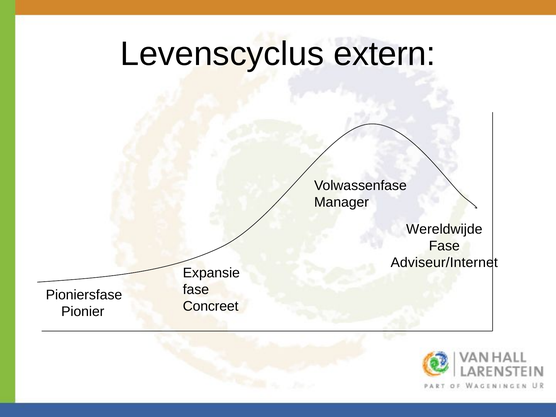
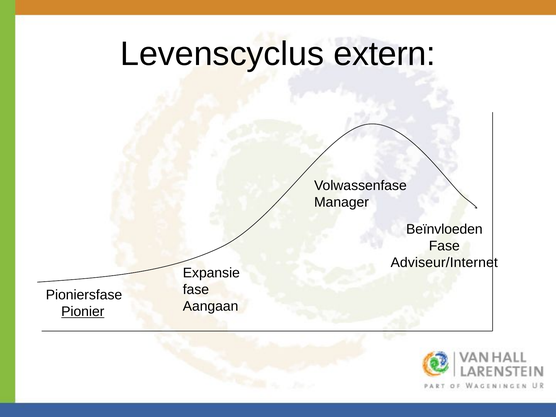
Wereldwijde: Wereldwijde -> Beïnvloeden (444, 229)
Concreet: Concreet -> Aangaan (211, 306)
Pionier underline: none -> present (83, 312)
